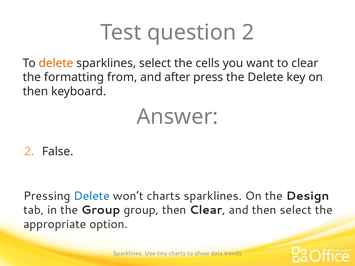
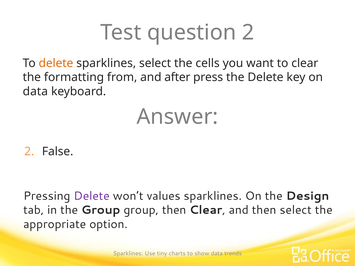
then: then -> data (35, 92)
Delete colour: blue -> purple (92, 196)
won’t charts: charts -> values (164, 196)
